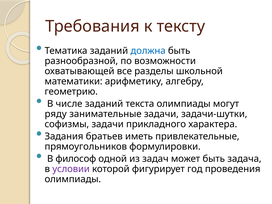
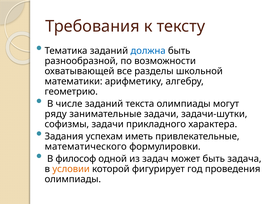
братьев: братьев -> успехам (104, 136)
прямоугольников: прямоугольников -> математического (86, 147)
условии colour: purple -> orange (71, 169)
